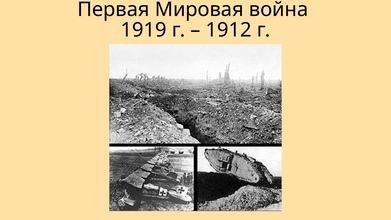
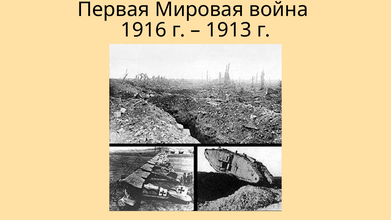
1919: 1919 -> 1916 (144, 30)
1912: 1912 -> 1913 (229, 30)
